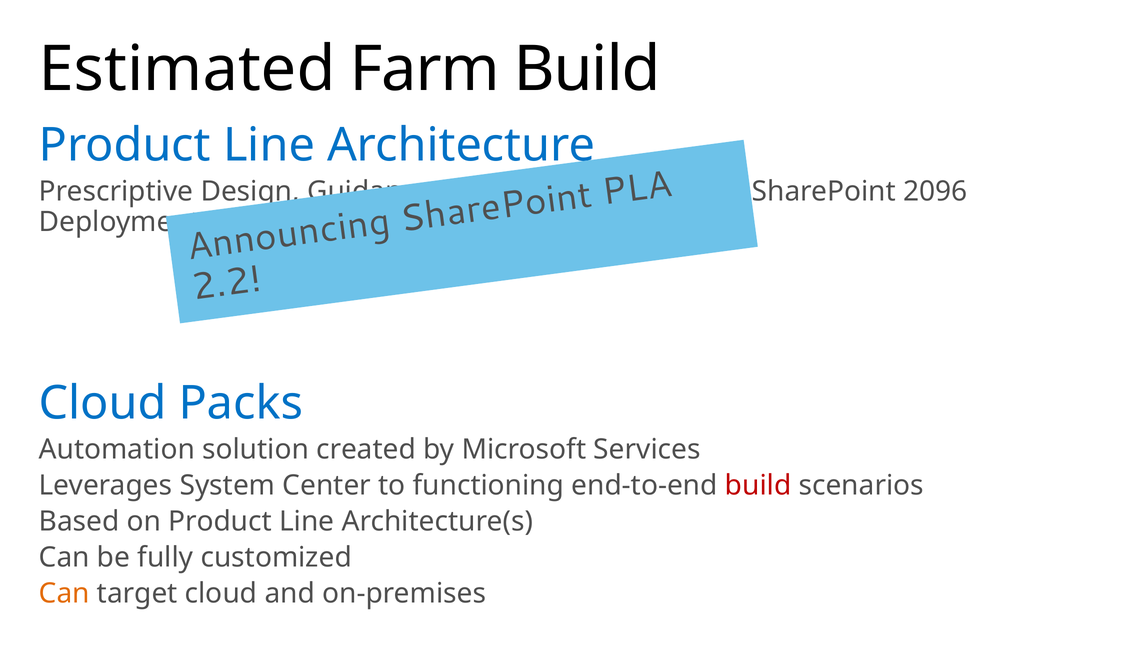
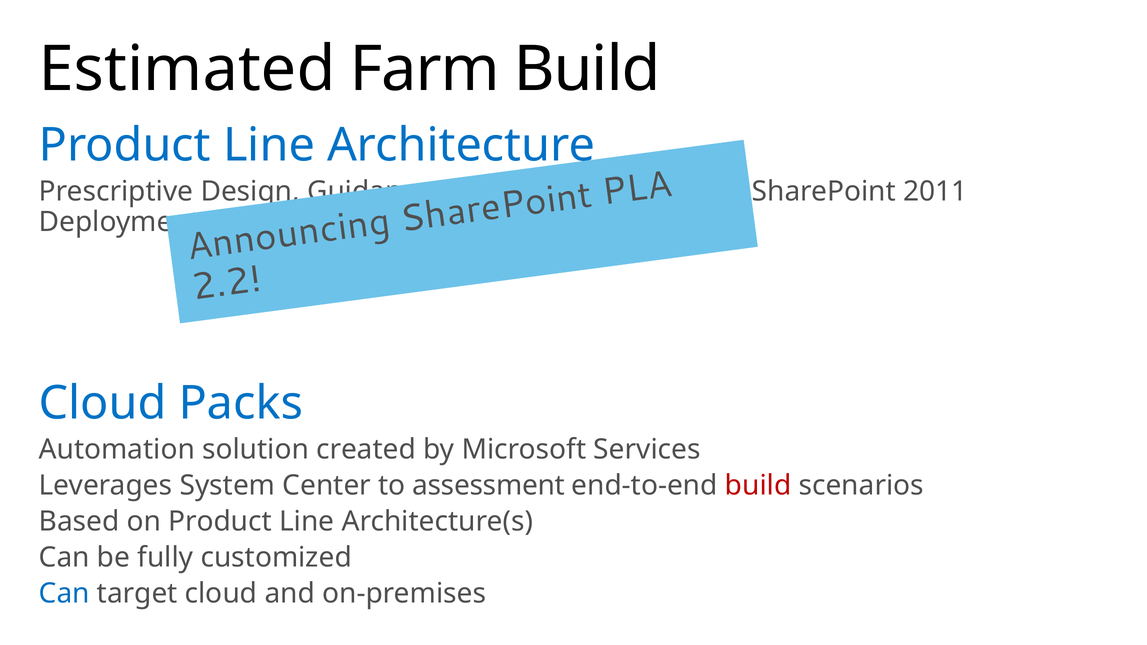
2096: 2096 -> 2011 (935, 192)
functioning: functioning -> assessment (489, 486)
Can colour: orange -> blue (64, 593)
